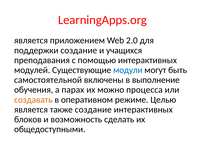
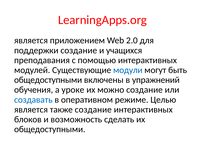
самостоятельной: самостоятельной -> общедоступными (48, 80)
выполнение: выполнение -> упражнений (156, 80)
парах: парах -> уроке (73, 90)
можно процесса: процесса -> создание (144, 90)
создавать colour: orange -> blue (33, 99)
